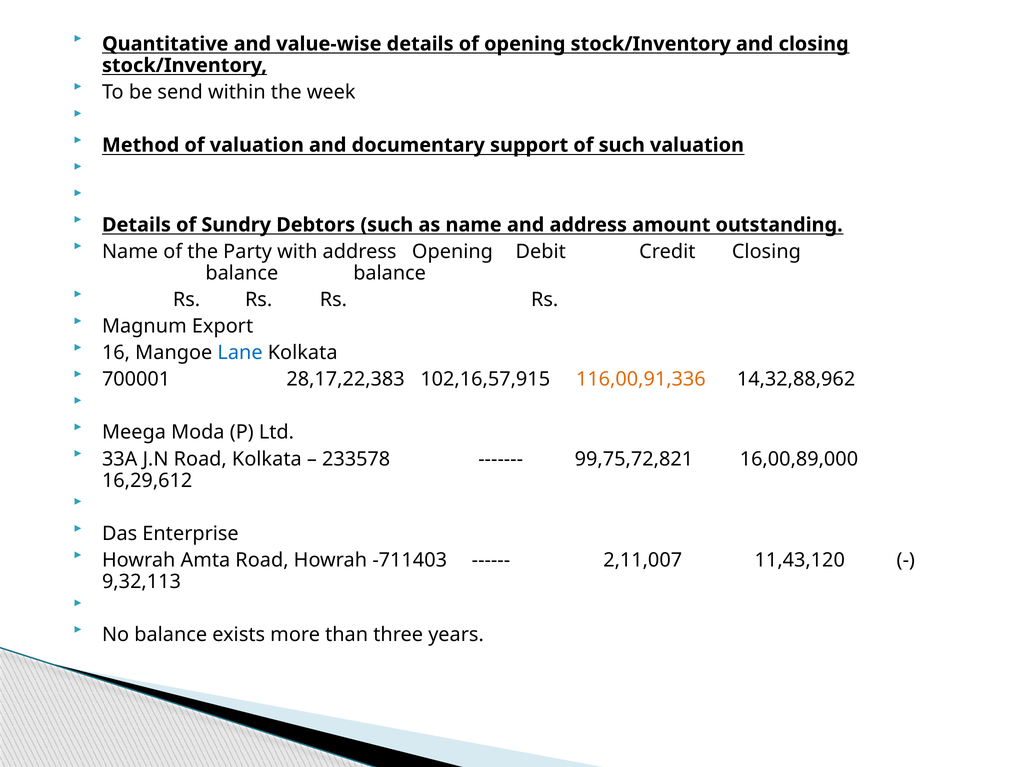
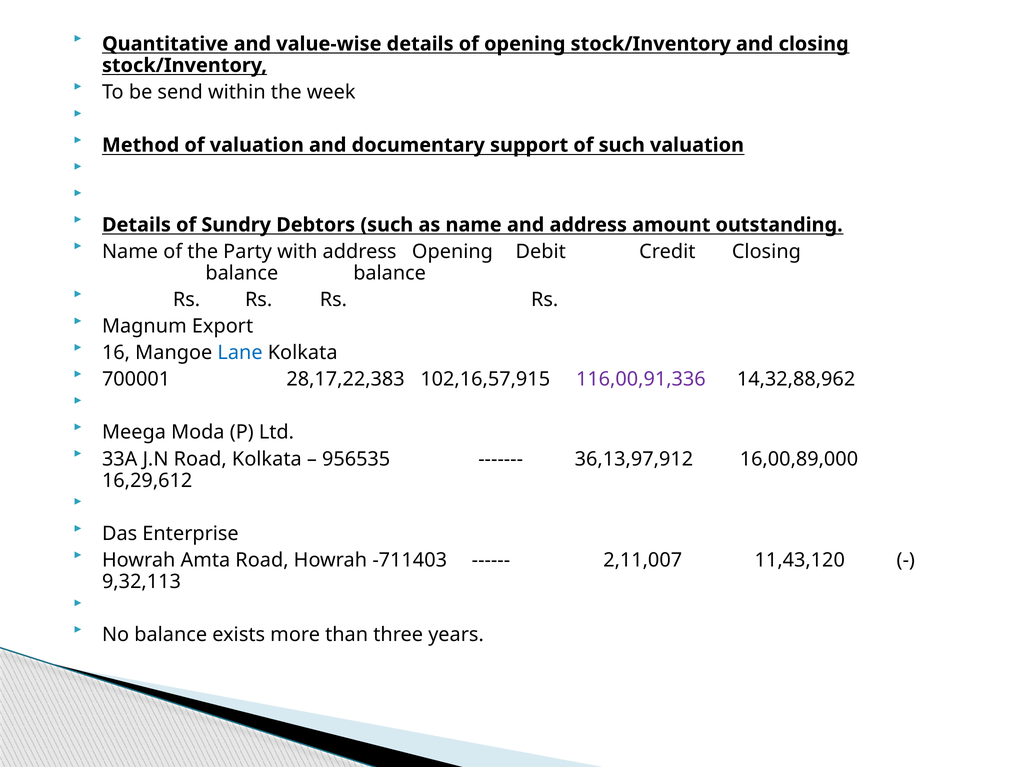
116,00,91,336 colour: orange -> purple (641, 379)
233578: 233578 -> 956535 (356, 459)
99,75,72,821: 99,75,72,821 -> 36,13,97,912 (634, 459)
